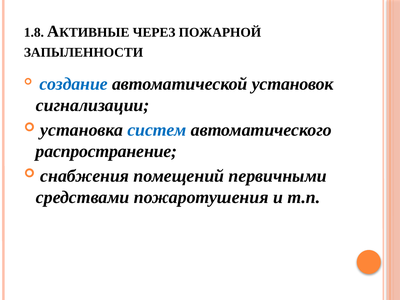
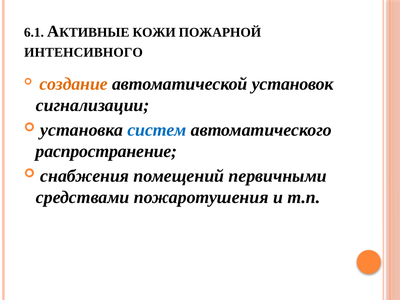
1.8: 1.8 -> 6.1 (34, 32)
ЧЕРЕЗ: ЧЕРЕЗ -> КОЖИ (154, 32)
ЗАПЫЛЕННОСТИ: ЗАПЫЛЕННОСТИ -> ИНТЕНСИВНОГО (83, 52)
создание colour: blue -> orange (74, 84)
